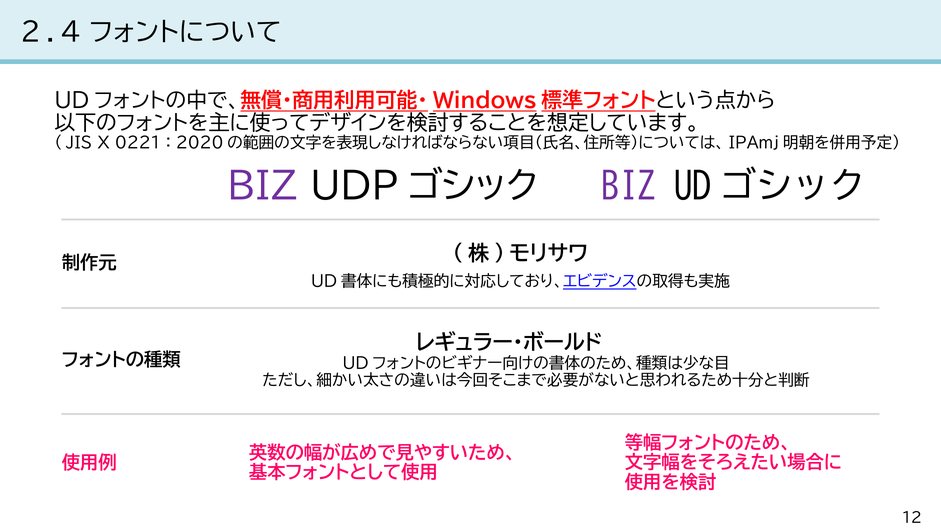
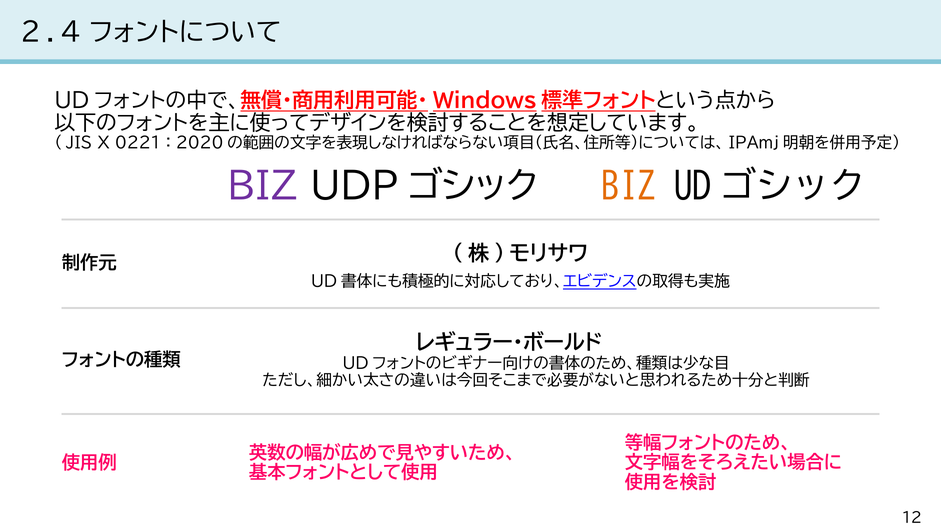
BIZ colour: purple -> orange (629, 187)
